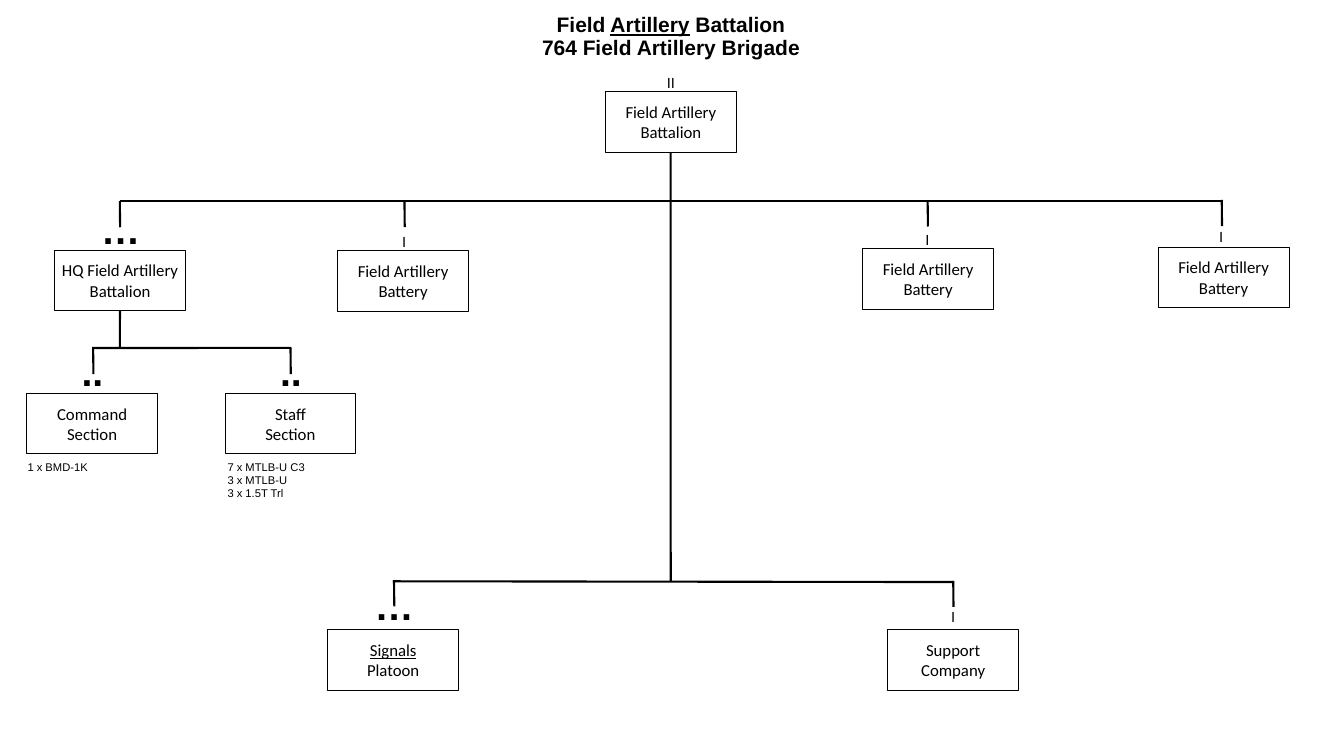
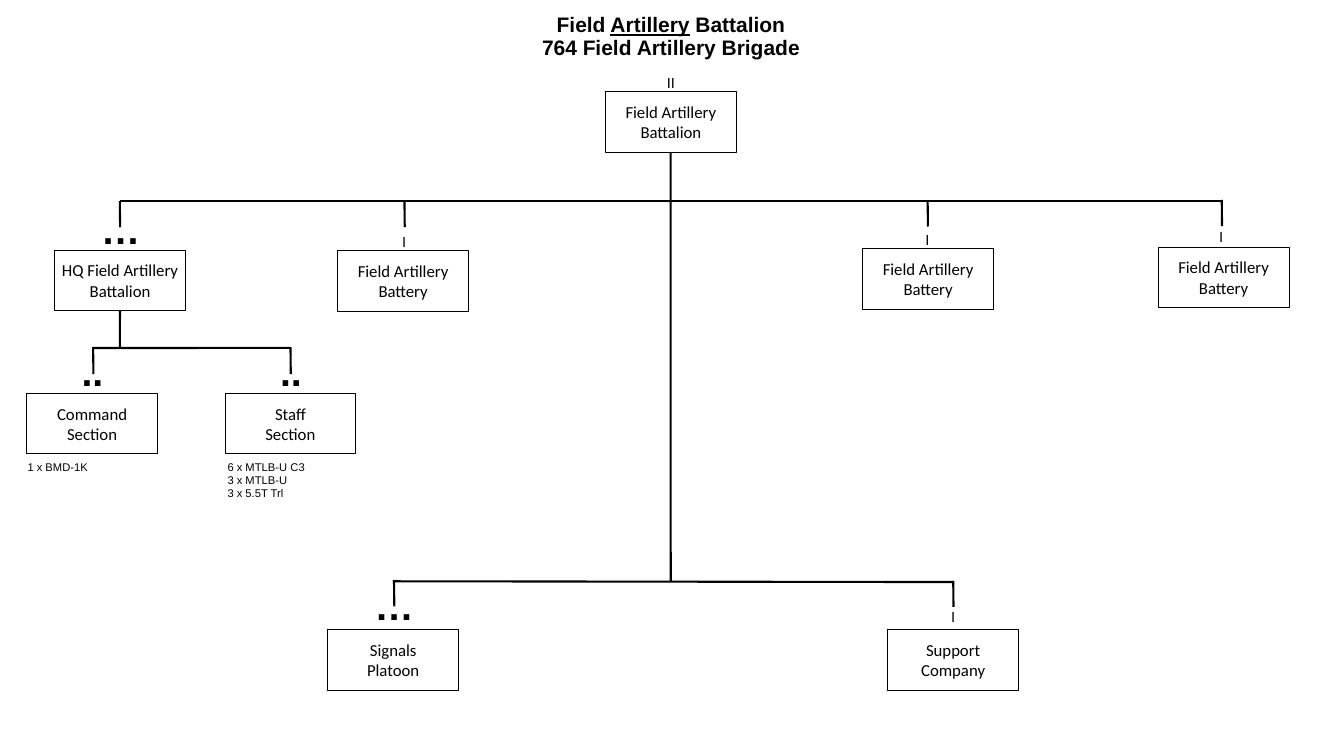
7: 7 -> 6 (231, 467)
1.5T: 1.5T -> 5.5T (257, 494)
Signals underline: present -> none (393, 651)
